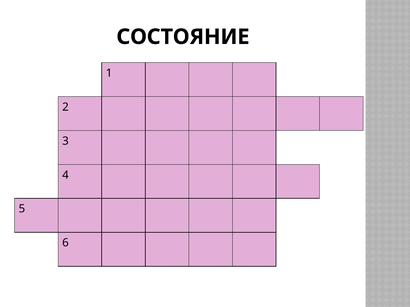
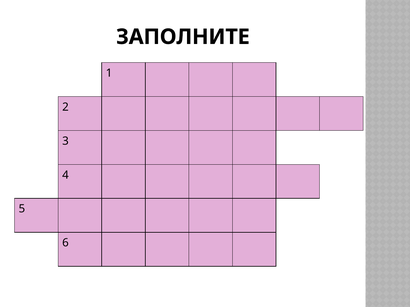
СОСТОЯНИЕ: СОСТОЯНИЕ -> ЗАПОЛНИТЕ (183, 37)
